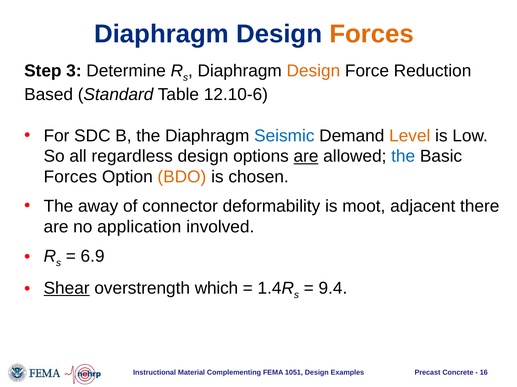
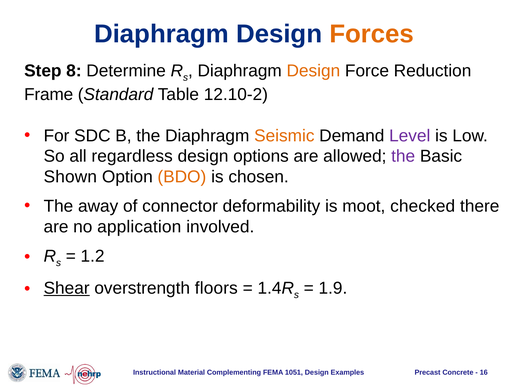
3: 3 -> 8 (74, 71)
Based: Based -> Frame (49, 95)
12.10-6: 12.10-6 -> 12.10-2 (236, 95)
Seismic colour: blue -> orange (284, 136)
Level colour: orange -> purple (410, 136)
are underline: present -> none (306, 157)
the colour: blue -> purple (403, 157)
Forces: Forces -> Shown (70, 177)
adjacent: adjacent -> checked (423, 207)
6.9: 6.9 -> 1.2 (93, 257)
which: which -> floors (216, 289)
9.4: 9.4 -> 1.9 (333, 289)
